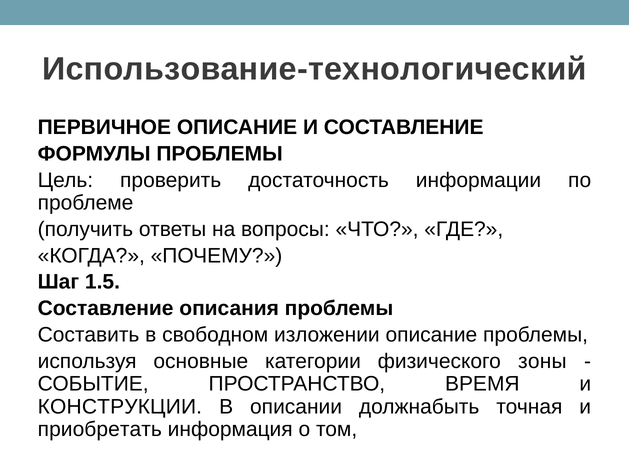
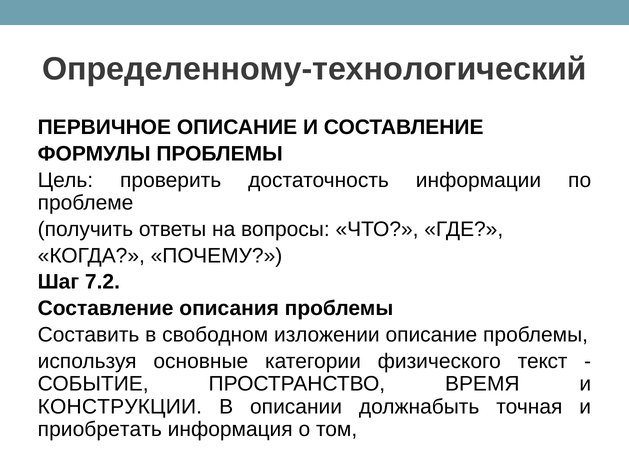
Использование-технологический: Использование-технологический -> Определенному-технологический (314, 69)
1.5: 1.5 -> 7.2 (102, 282)
зоны: зоны -> текст (543, 361)
